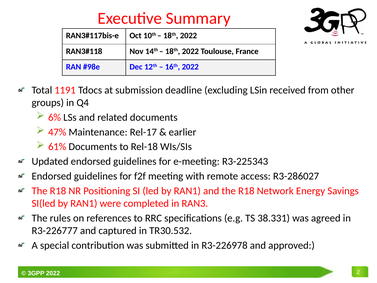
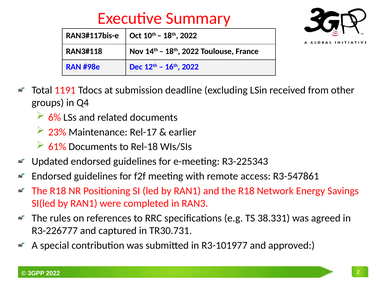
47%: 47% -> 23% (57, 132)
R3-286027: R3-286027 -> R3-547861 (296, 176)
TR30.532: TR30.532 -> TR30.731 (171, 230)
R3-226978: R3-226978 -> R3-101977 (224, 245)
